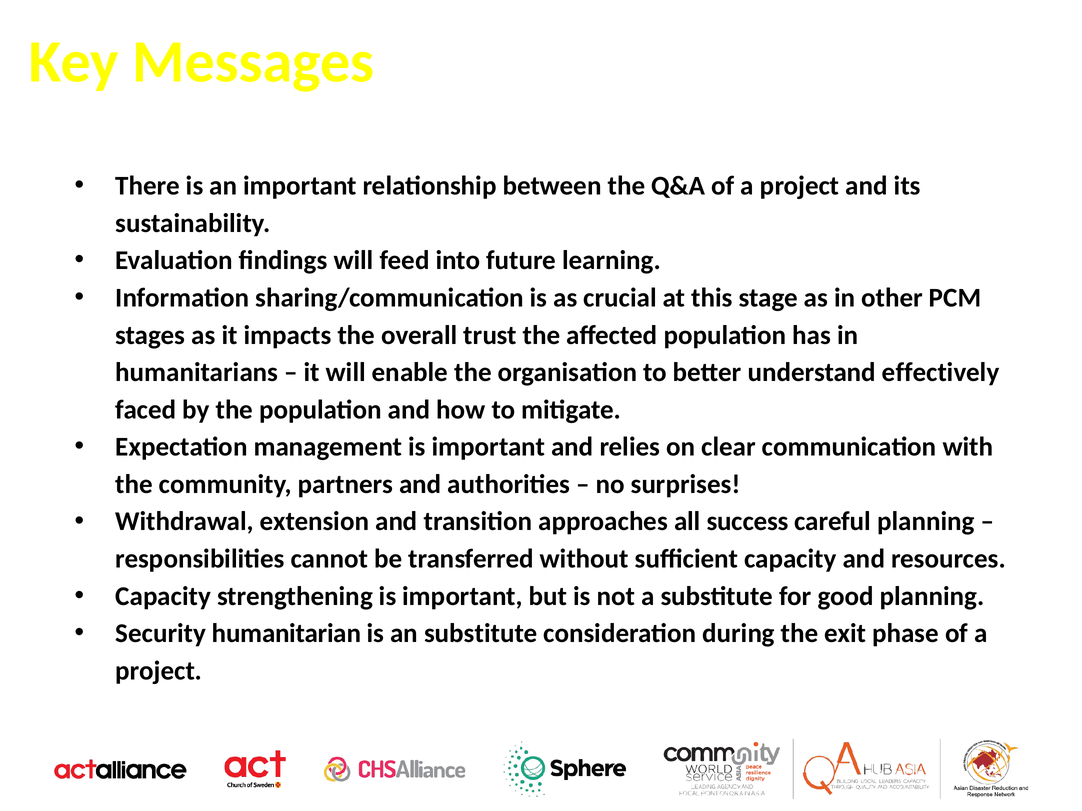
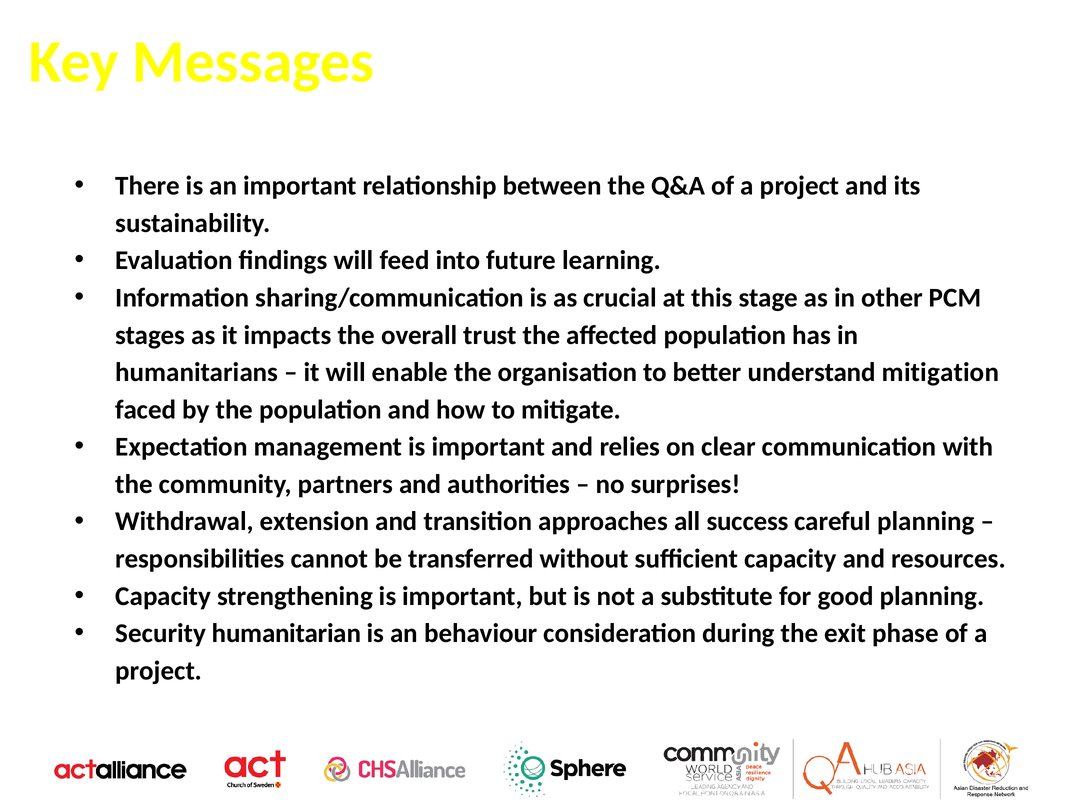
effectively: effectively -> mitigation (941, 373)
an substitute: substitute -> behaviour (481, 634)
